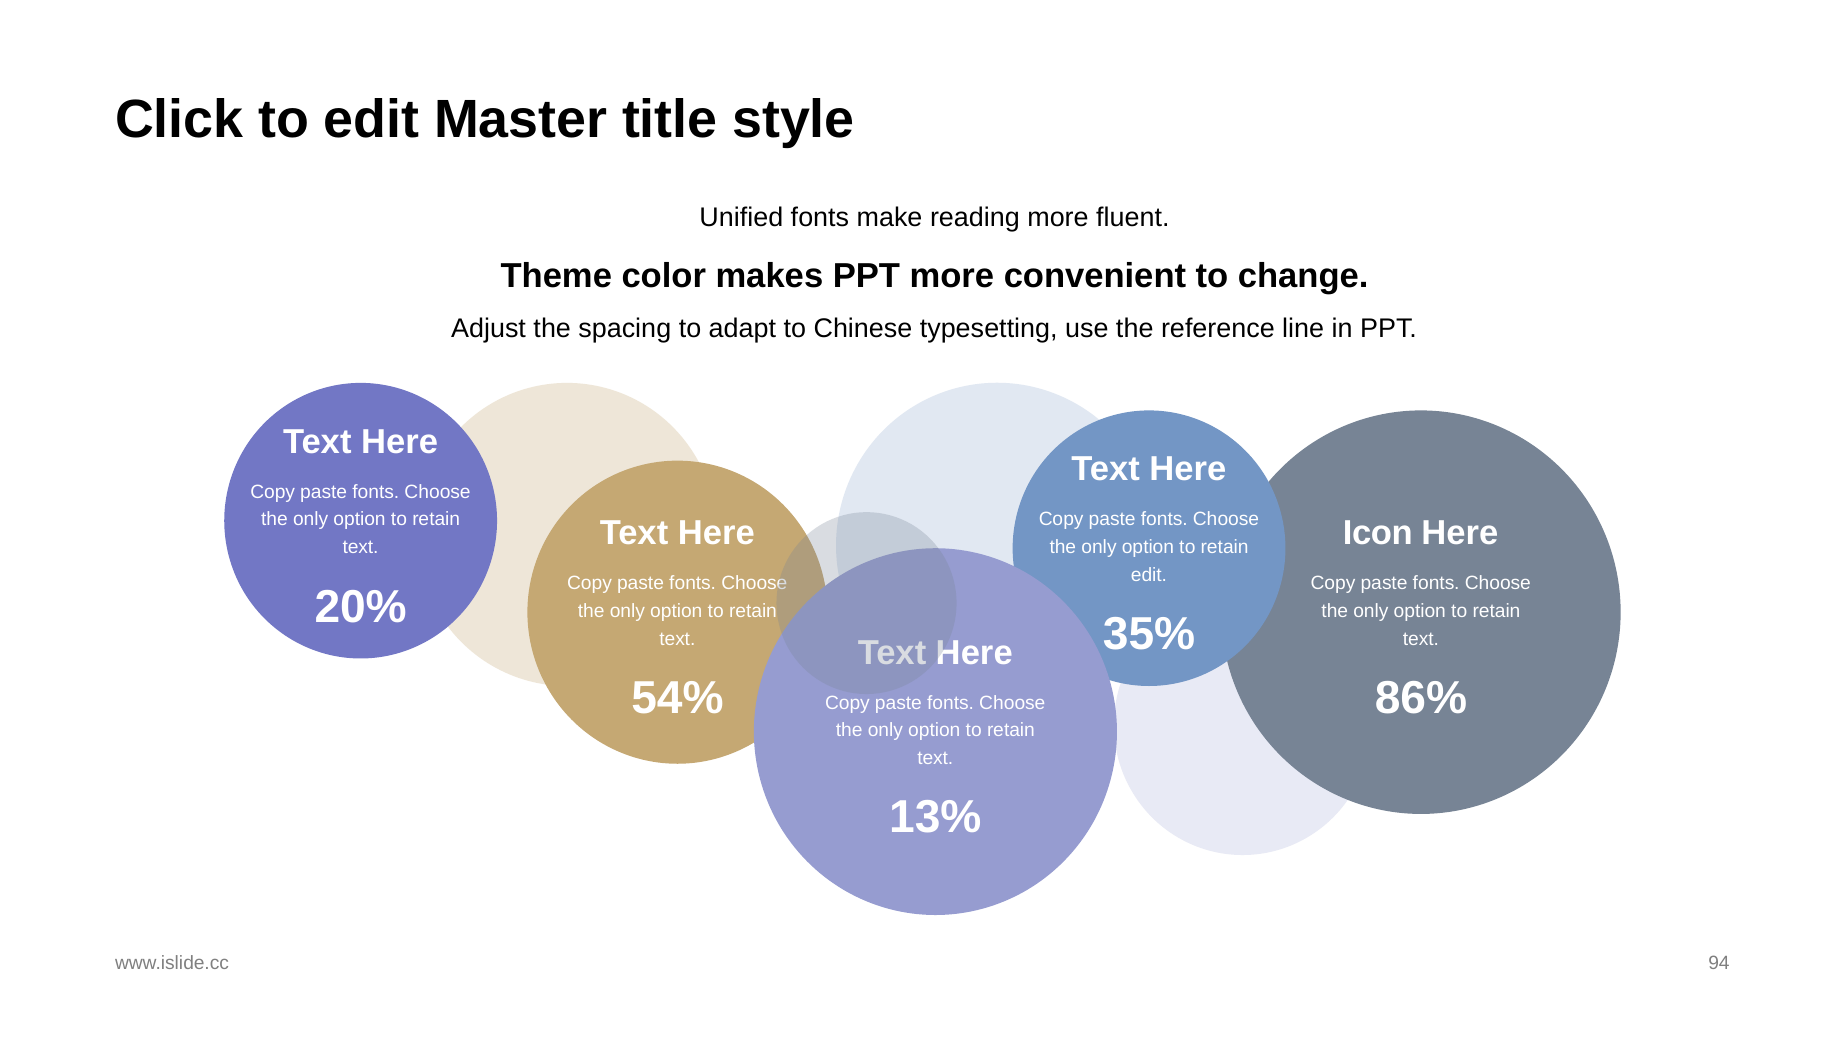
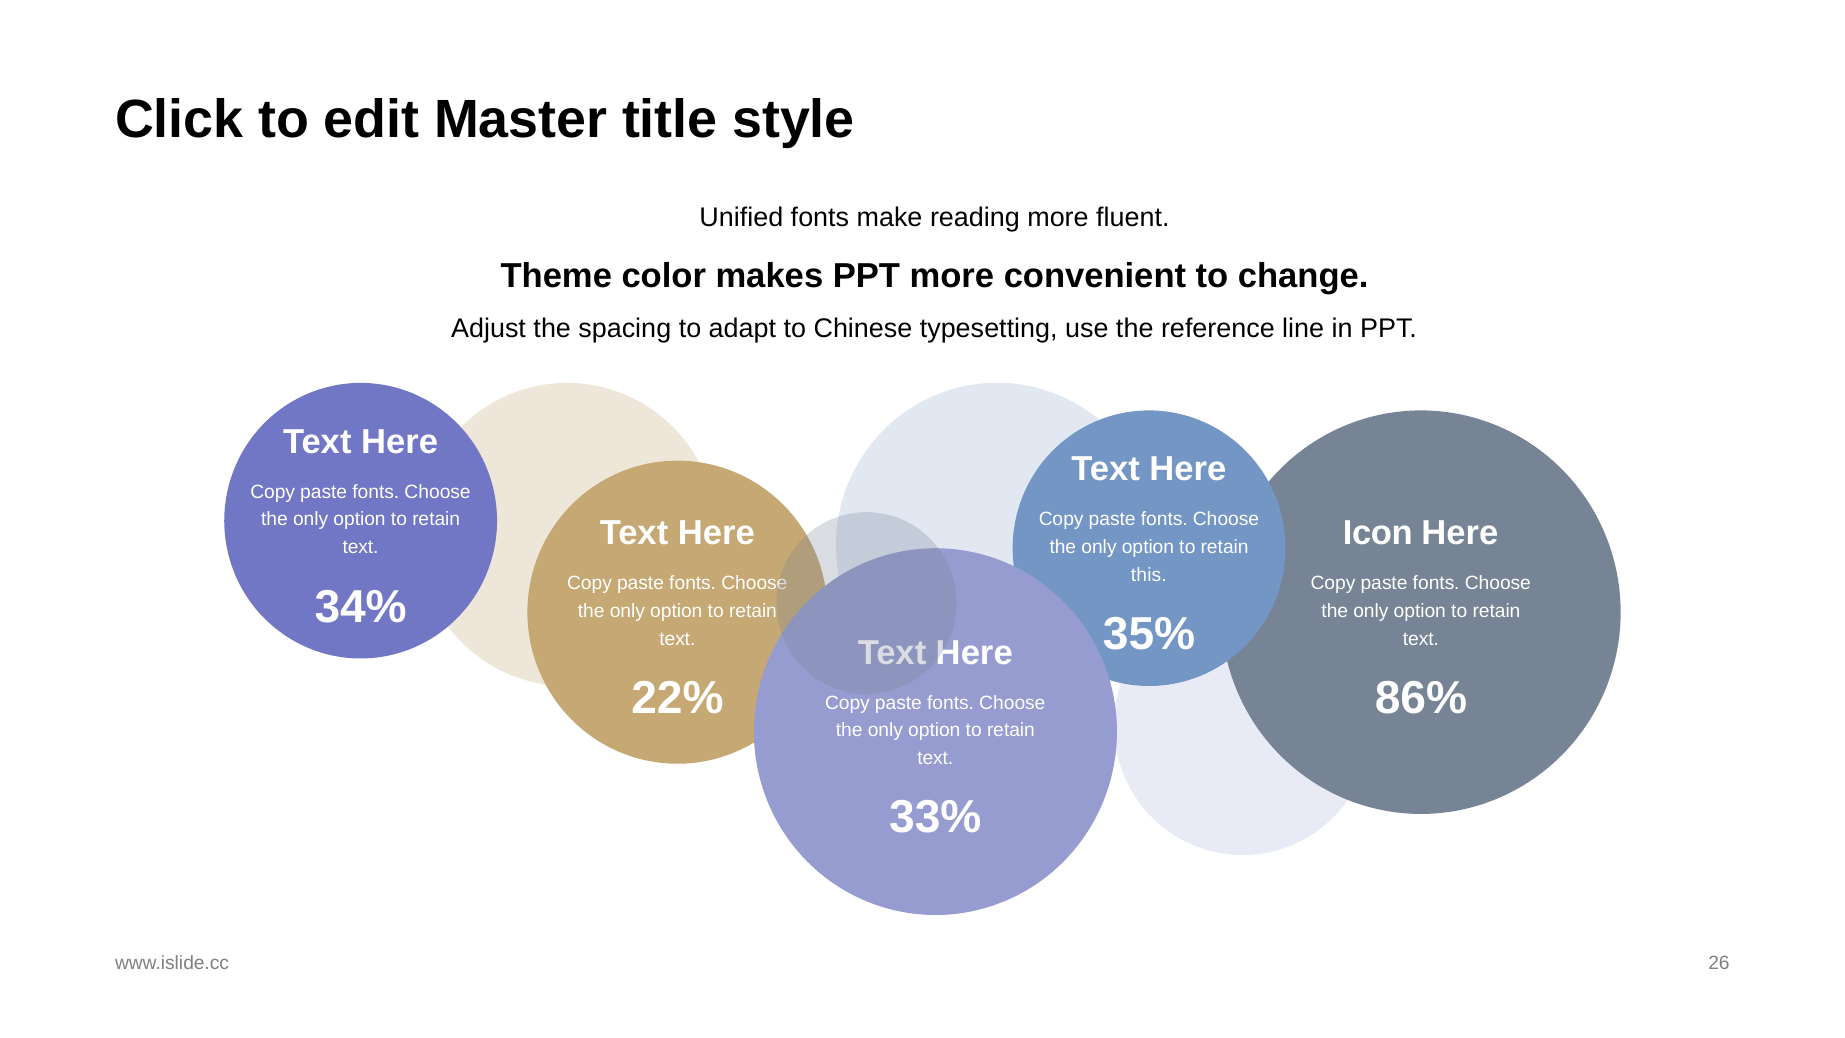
edit: edit -> this (1149, 575)
20%: 20% -> 34% (361, 607)
54%: 54% -> 22% (677, 698)
13%: 13% -> 33% (935, 818)
94: 94 -> 26 (1719, 963)
